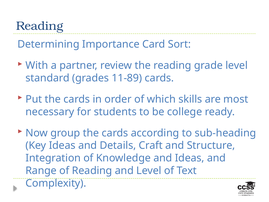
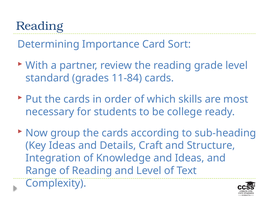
11-89: 11-89 -> 11-84 (127, 78)
